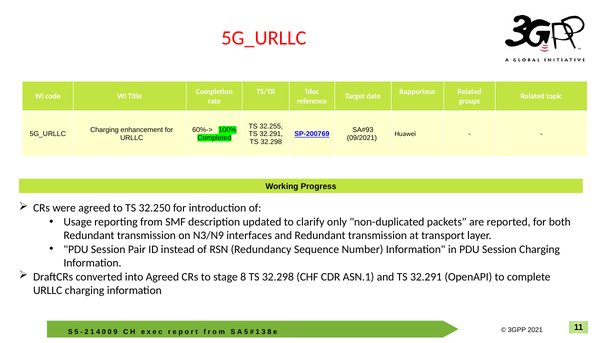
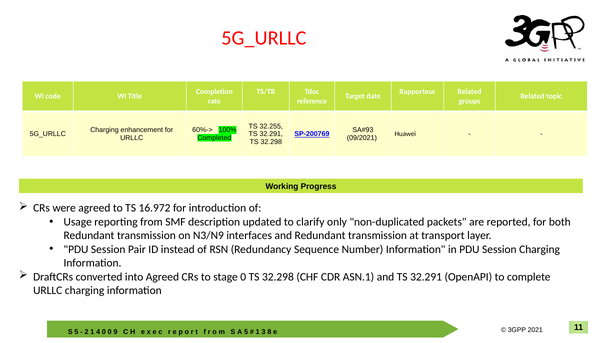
32.250: 32.250 -> 16.972 (155, 208)
stage 8: 8 -> 0 (243, 277)
